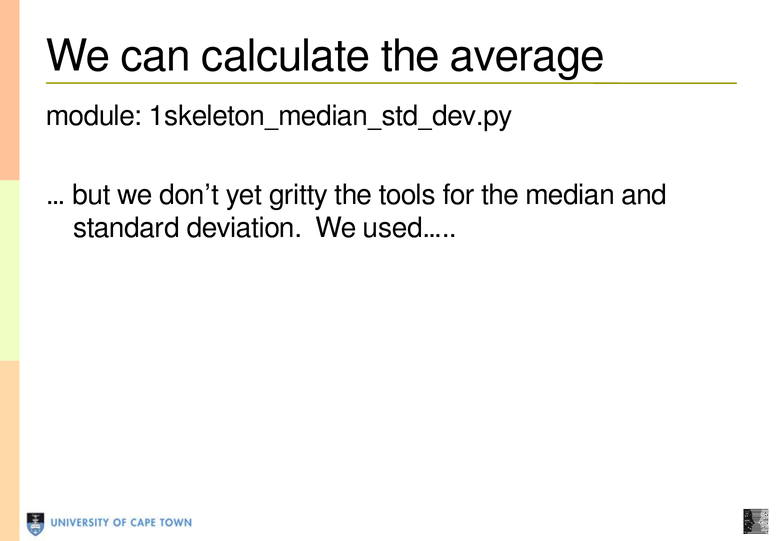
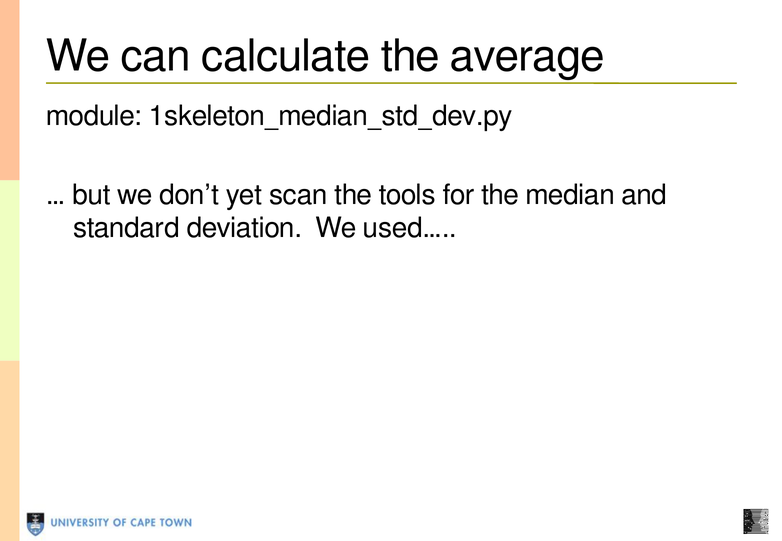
gritty: gritty -> scan (298, 195)
